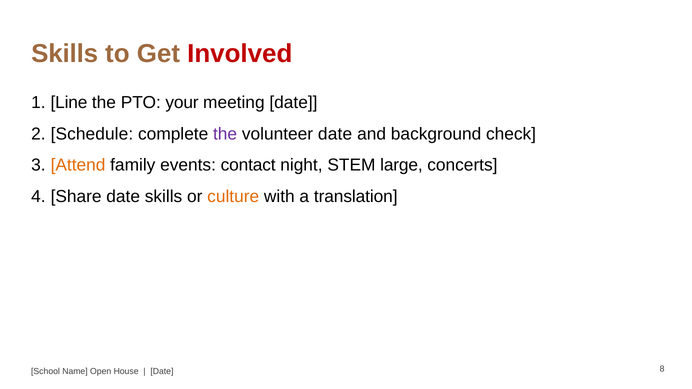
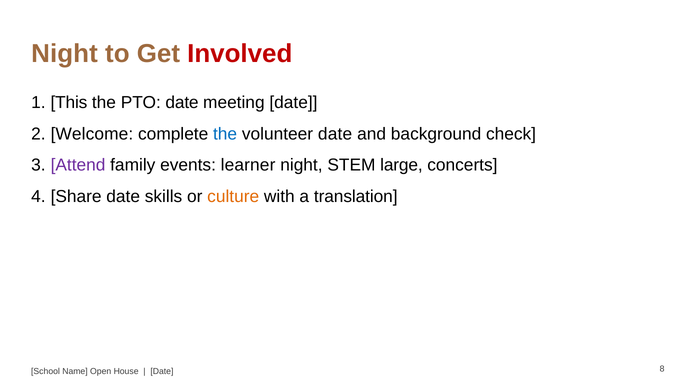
Skills: Skills -> Night (65, 54)
Line: Line -> This (69, 102)
PTO your: your -> date (182, 102)
Schedule: Schedule -> Welcome (92, 134)
the colour: purple -> blue (225, 134)
Attend colour: orange -> purple (78, 165)
contact: contact -> learner (248, 165)
